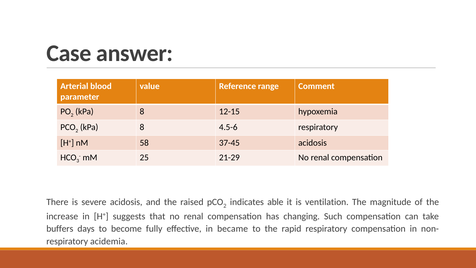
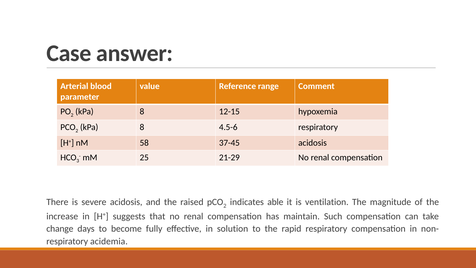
changing: changing -> maintain (302, 216)
buffers: buffers -> change (60, 229)
became: became -> solution (233, 229)
